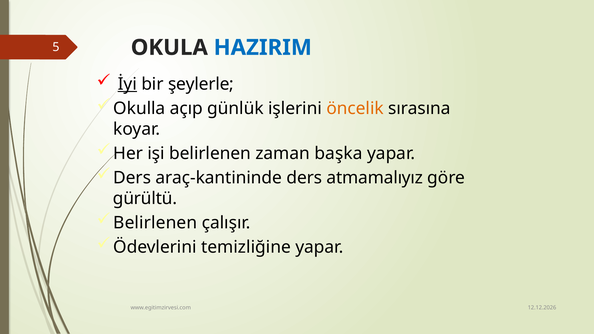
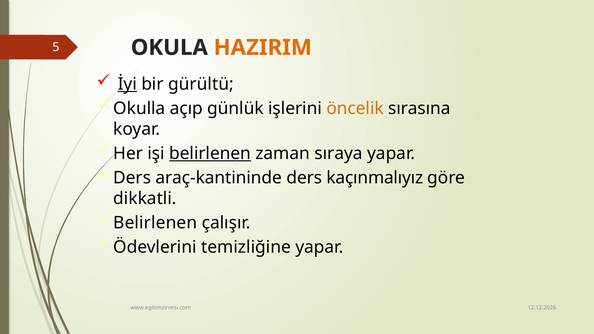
HAZIRIM colour: blue -> orange (263, 48)
şeylerle: şeylerle -> gürültü (201, 84)
belirlenen underline: none -> present (210, 154)
başka: başka -> sıraya (339, 154)
atmamalıyız: atmamalıyız -> kaçınmalıyız (375, 178)
gürültü: gürültü -> dikkatli (145, 199)
